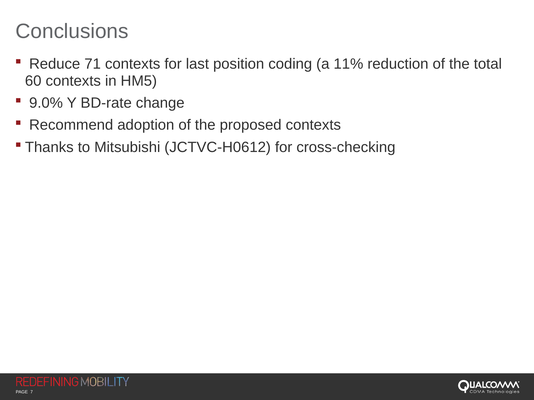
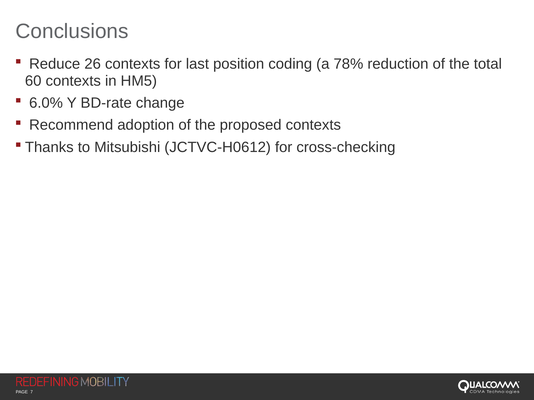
71: 71 -> 26 (93, 64)
11%: 11% -> 78% (348, 64)
9.0%: 9.0% -> 6.0% (46, 103)
